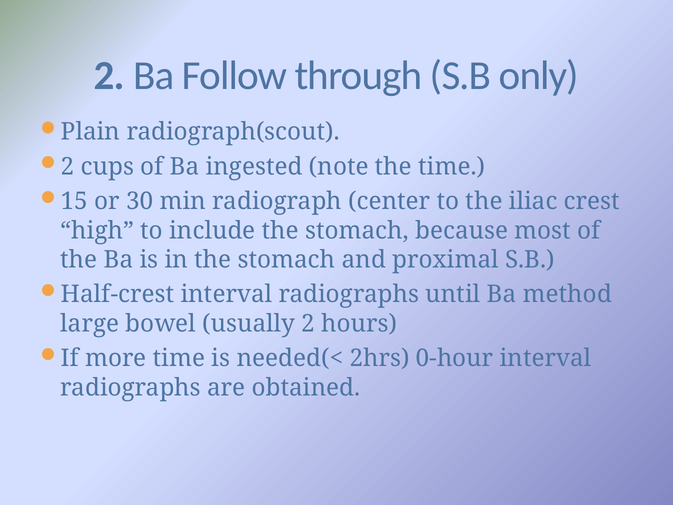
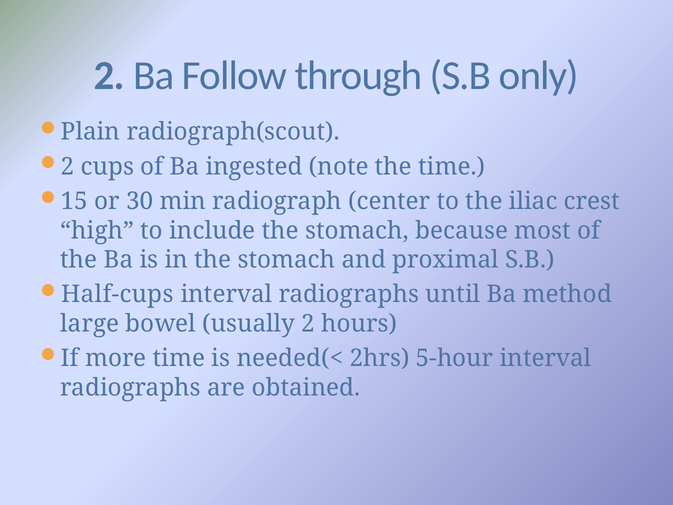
Half-crest: Half-crest -> Half-cups (117, 294)
0-hour: 0-hour -> 5-hour (455, 358)
